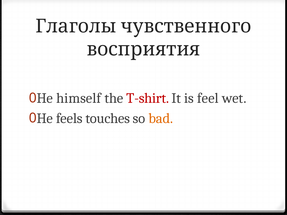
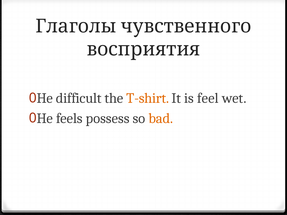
himself: himself -> difficult (79, 98)
T-shirt colour: red -> orange (148, 98)
touches: touches -> possess (108, 118)
